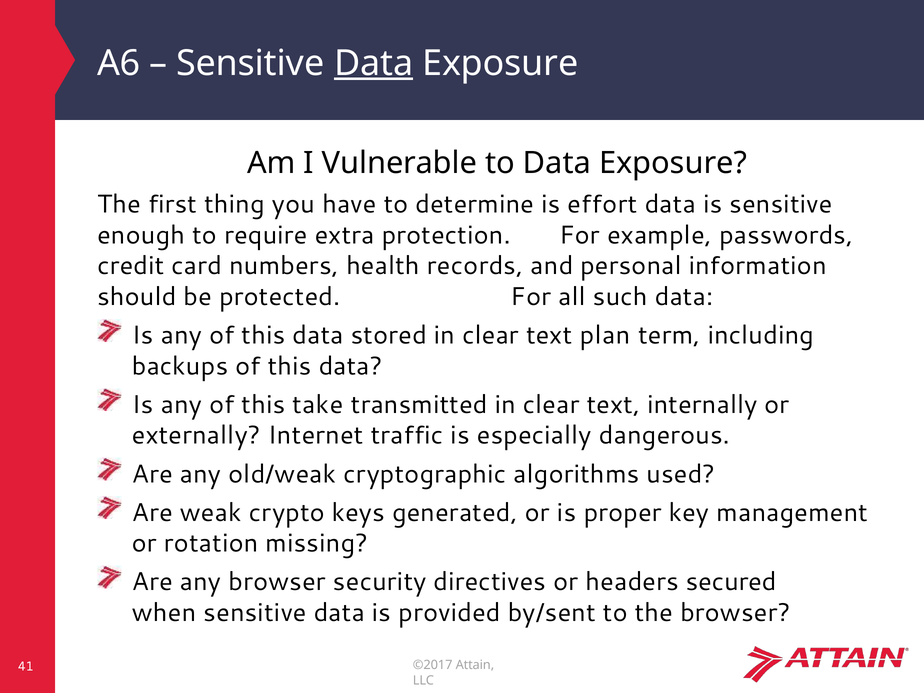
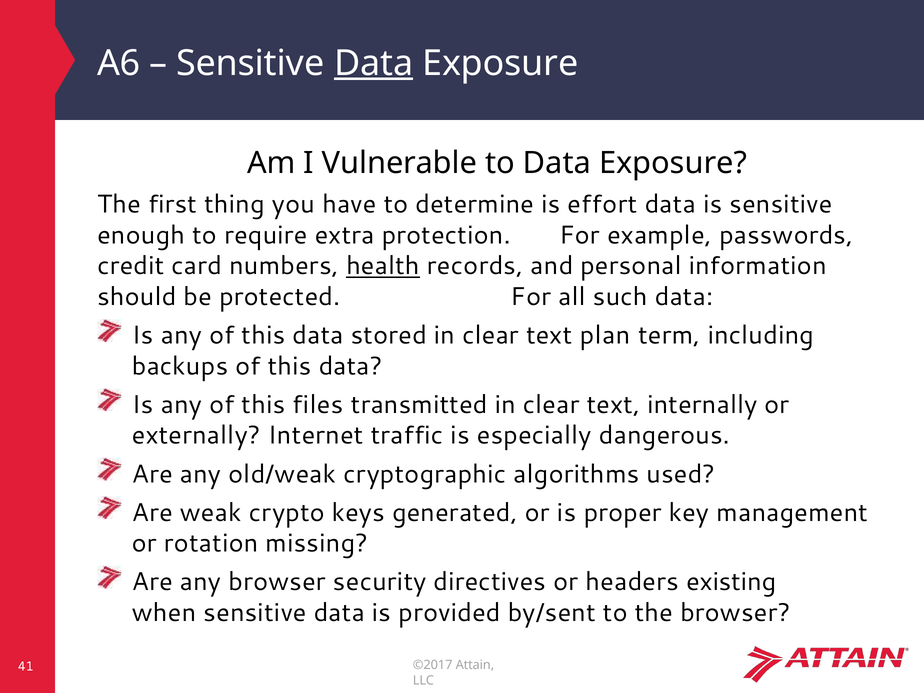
health underline: none -> present (383, 266)
take: take -> files (318, 405)
secured: secured -> existing (731, 582)
